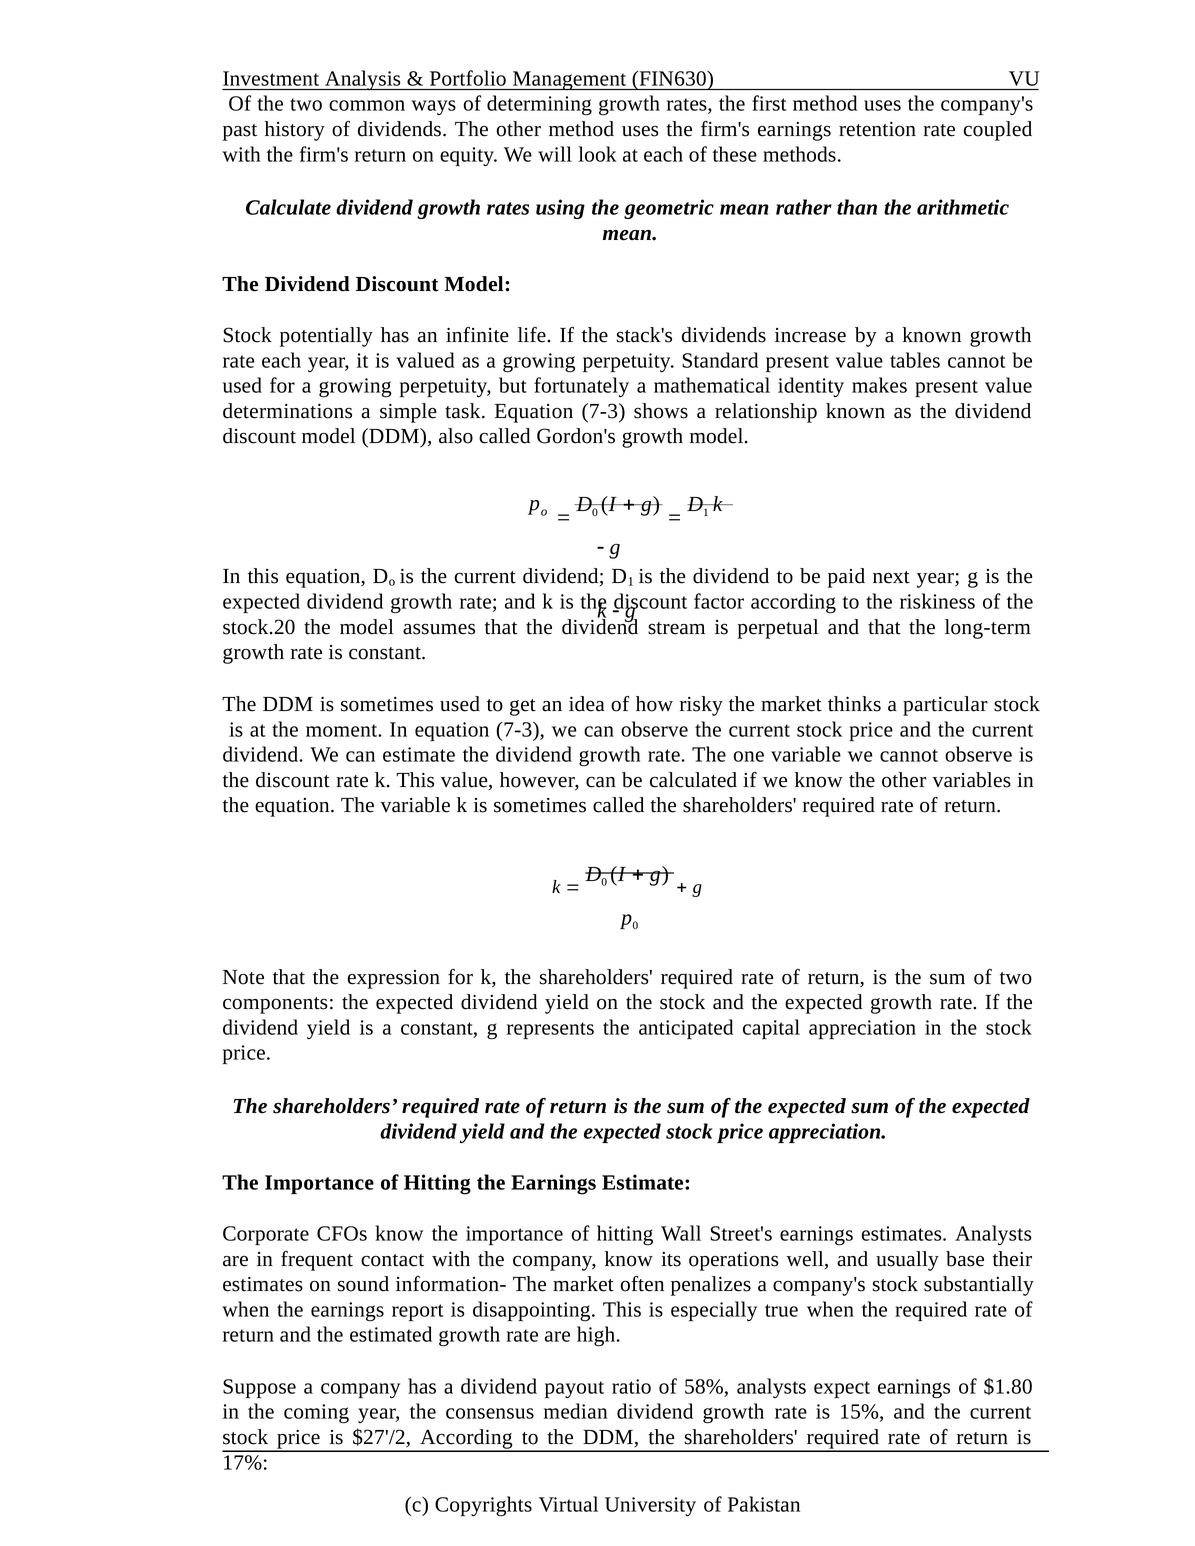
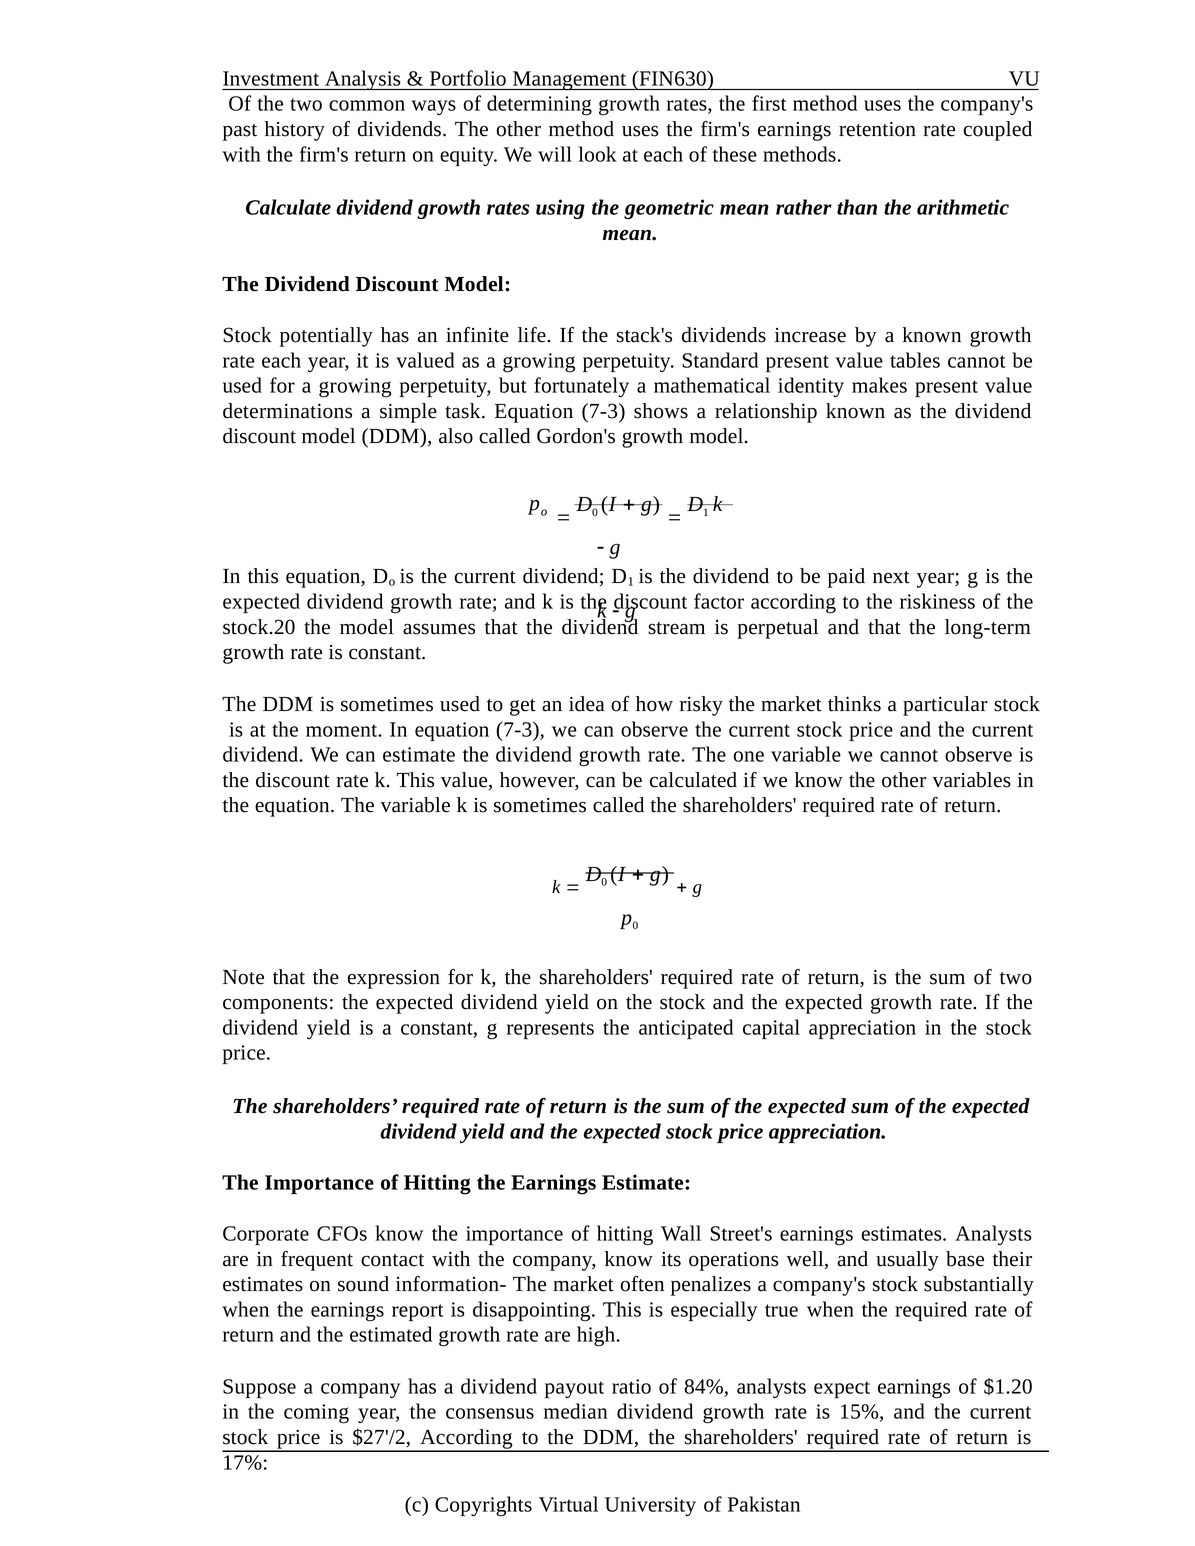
58%: 58% -> 84% (707, 1387)
$1.80: $1.80 -> $1.20 (1008, 1387)
